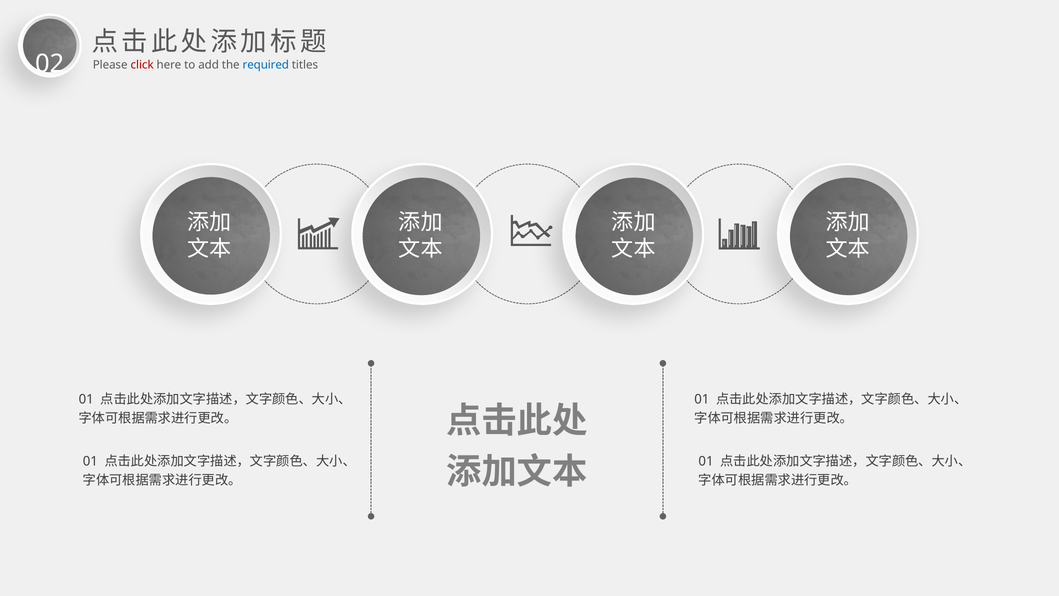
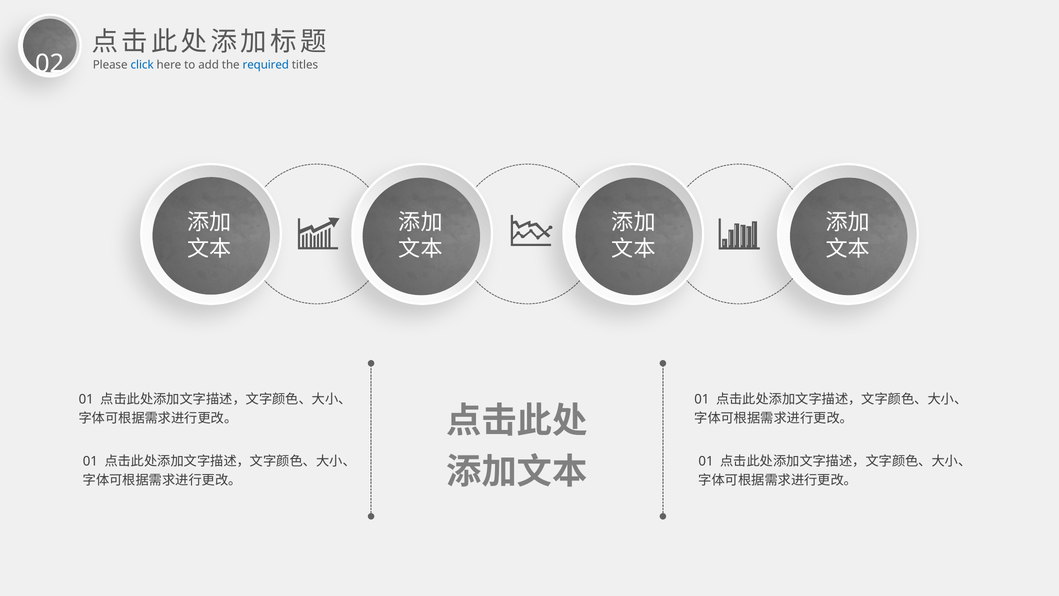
click colour: red -> blue (142, 65)
